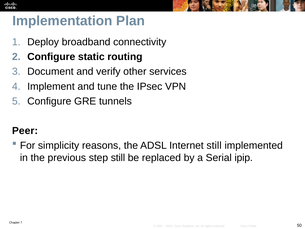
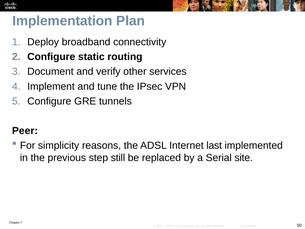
Internet still: still -> last (214, 145)
ipip: ipip -> site (244, 157)
